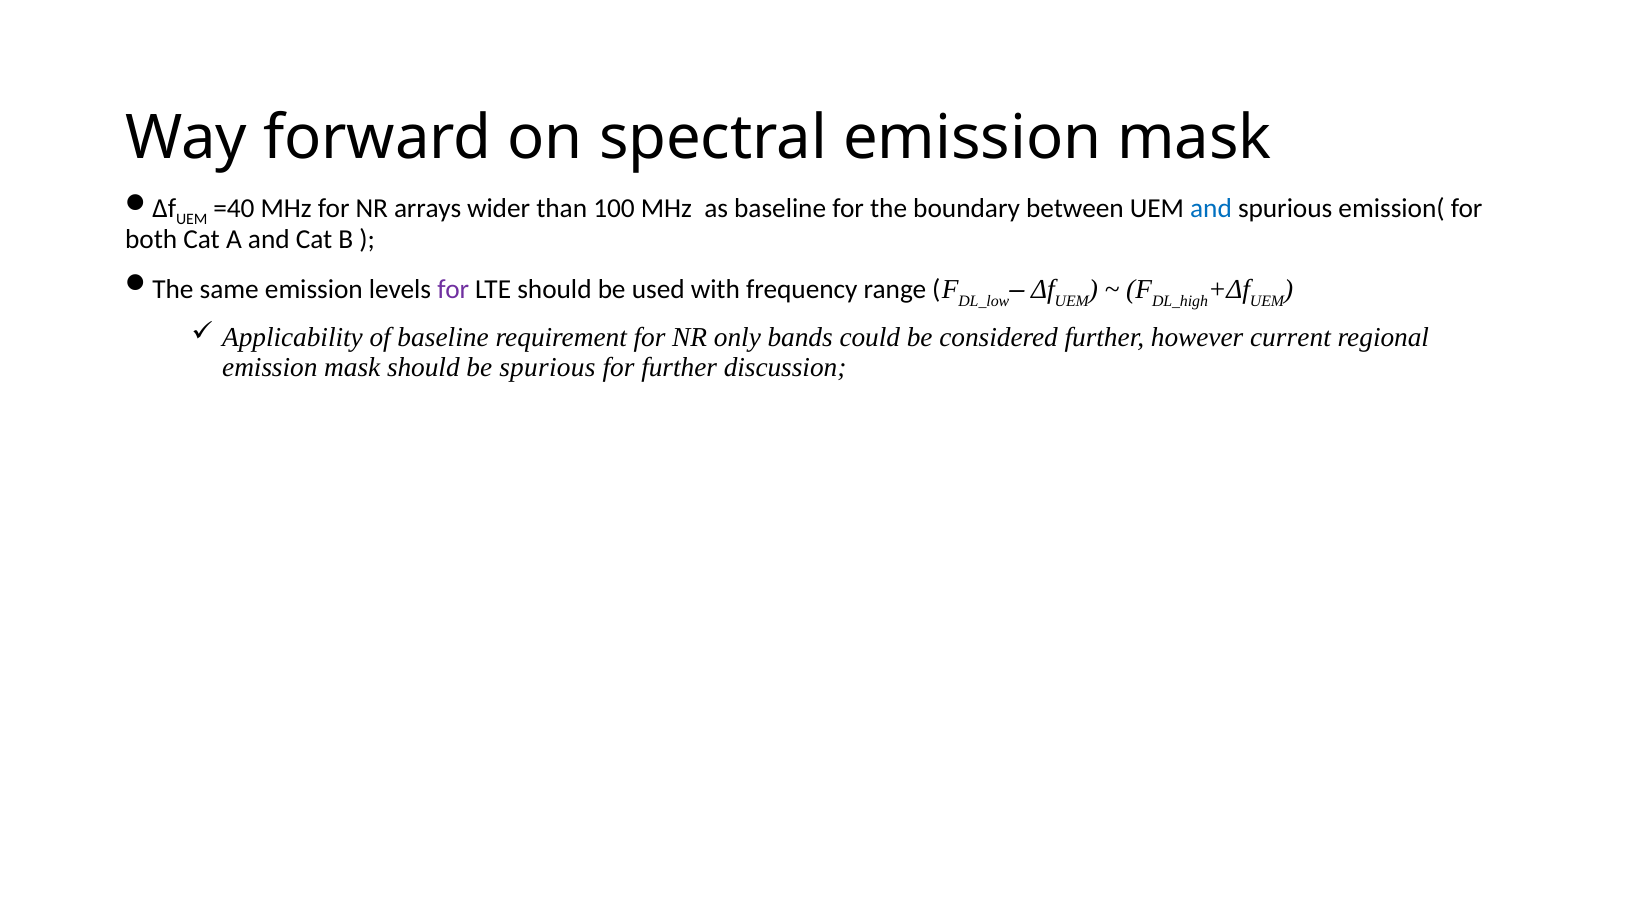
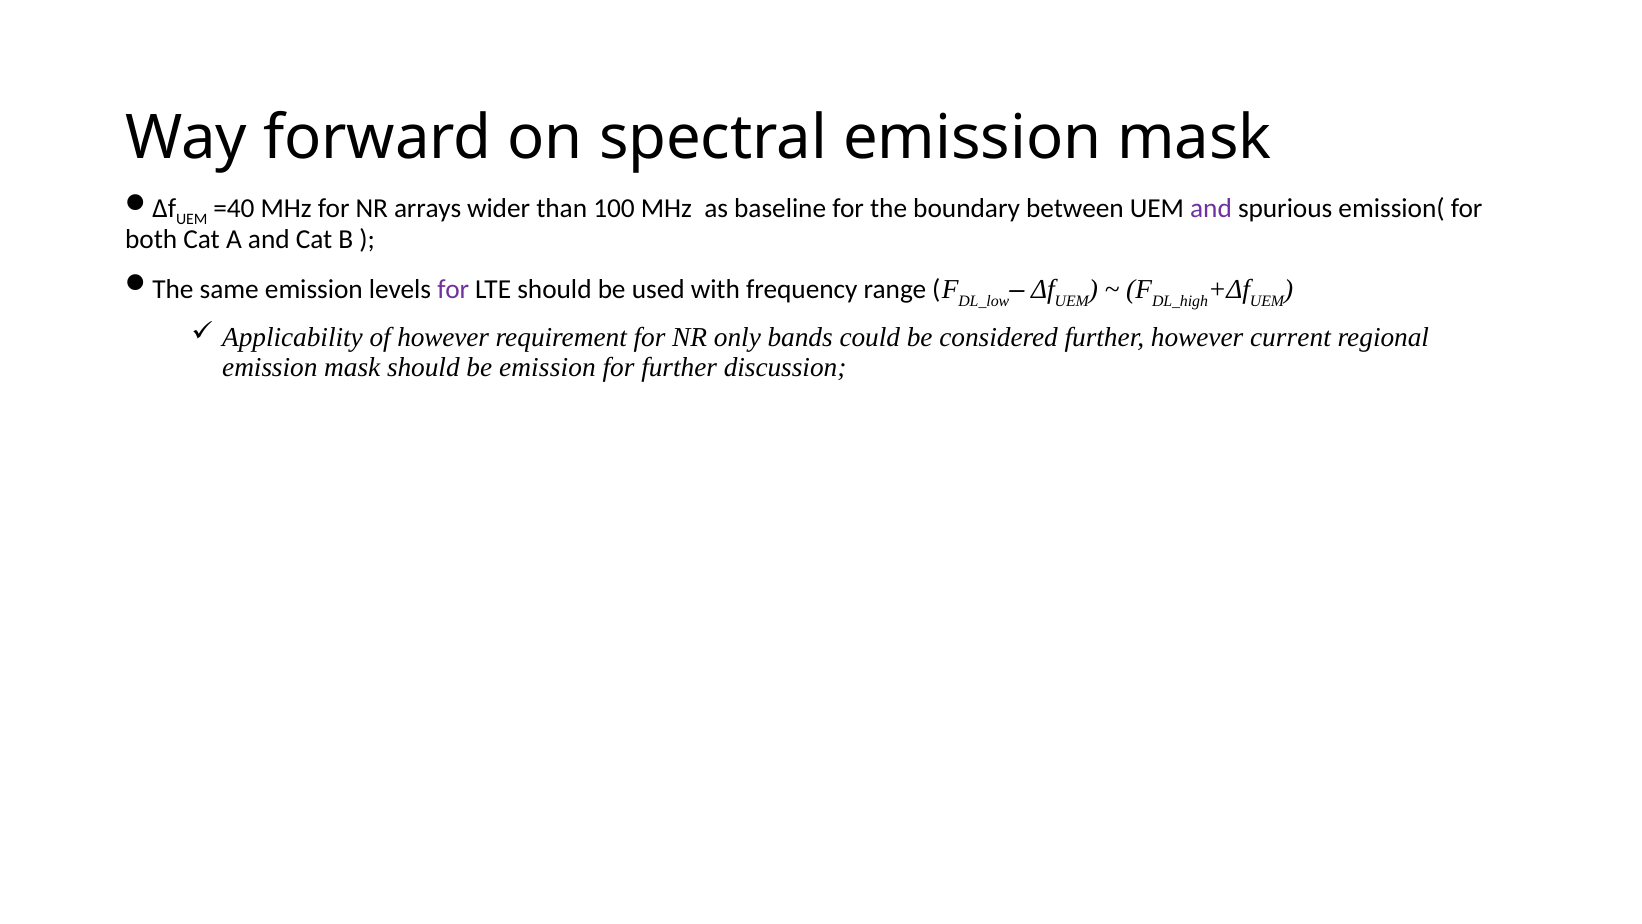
and colour: blue -> purple (1211, 209)
of baseline: baseline -> however (443, 337)
be spurious: spurious -> emission (547, 367)
